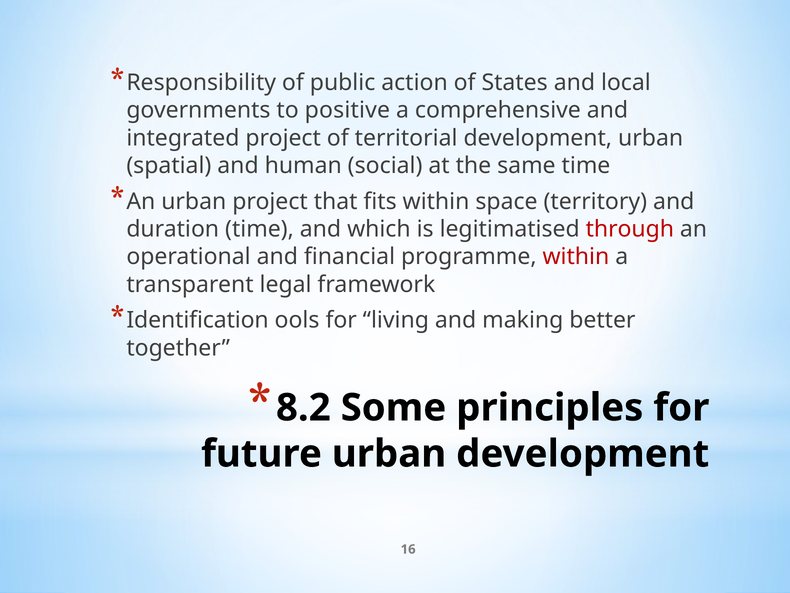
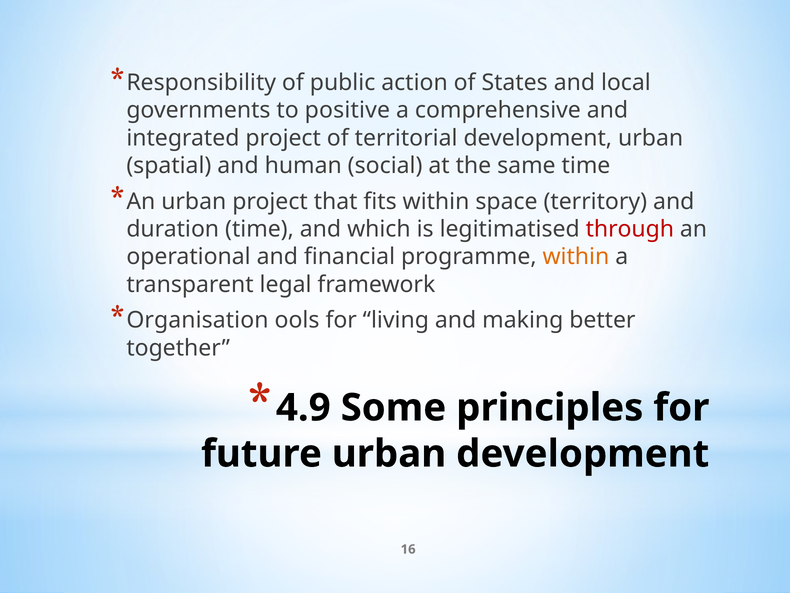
within colour: red -> orange (576, 257)
Identification: Identification -> Organisation (197, 320)
8.2: 8.2 -> 4.9 (303, 407)
